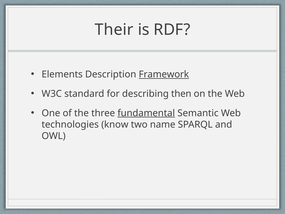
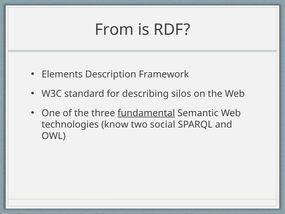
Their: Their -> From (114, 30)
Framework underline: present -> none (164, 74)
then: then -> silos (181, 94)
name: name -> social (163, 124)
